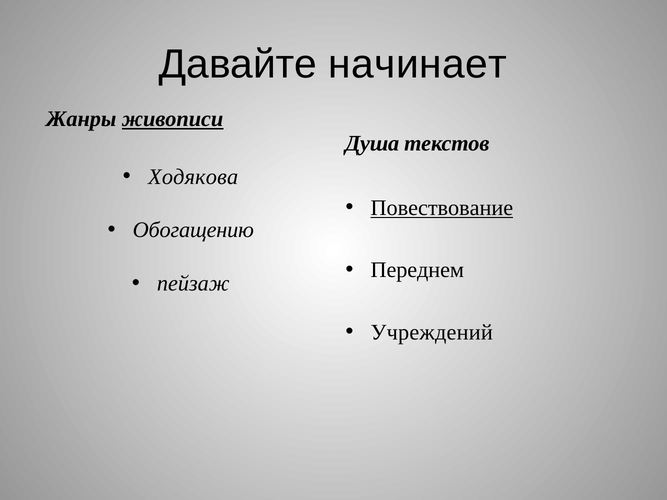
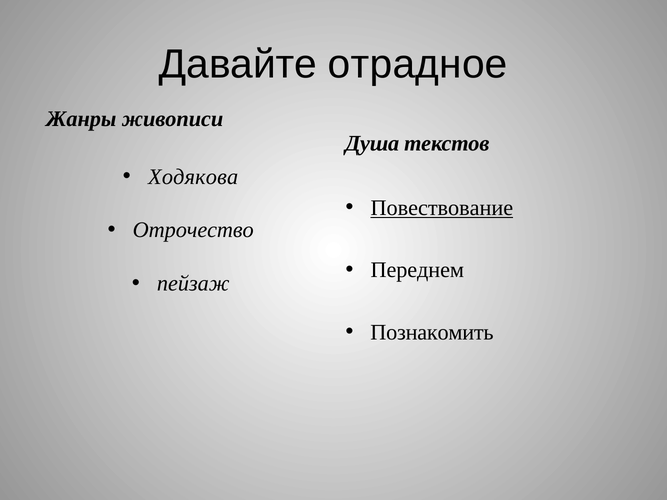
начинает: начинает -> отрадное (418, 65)
живописи underline: present -> none (173, 119)
Обогащению: Обогащению -> Отрочество (193, 230)
Учреждений: Учреждений -> Познакомить (432, 332)
